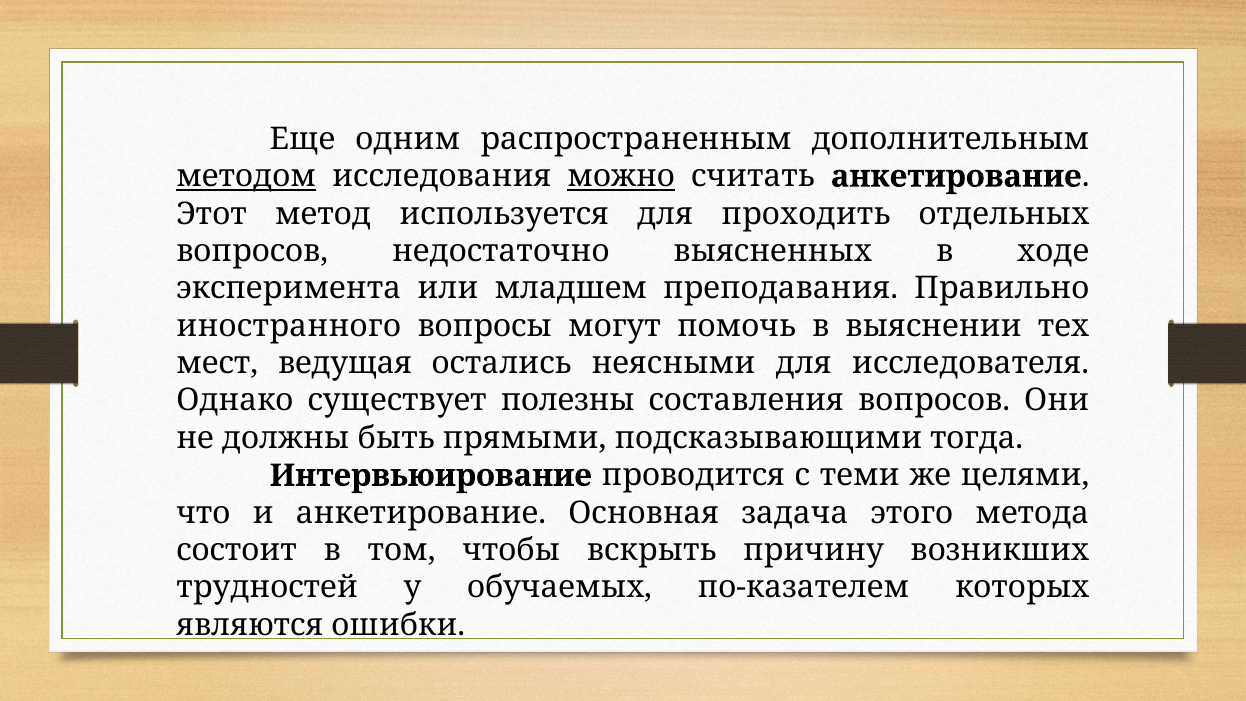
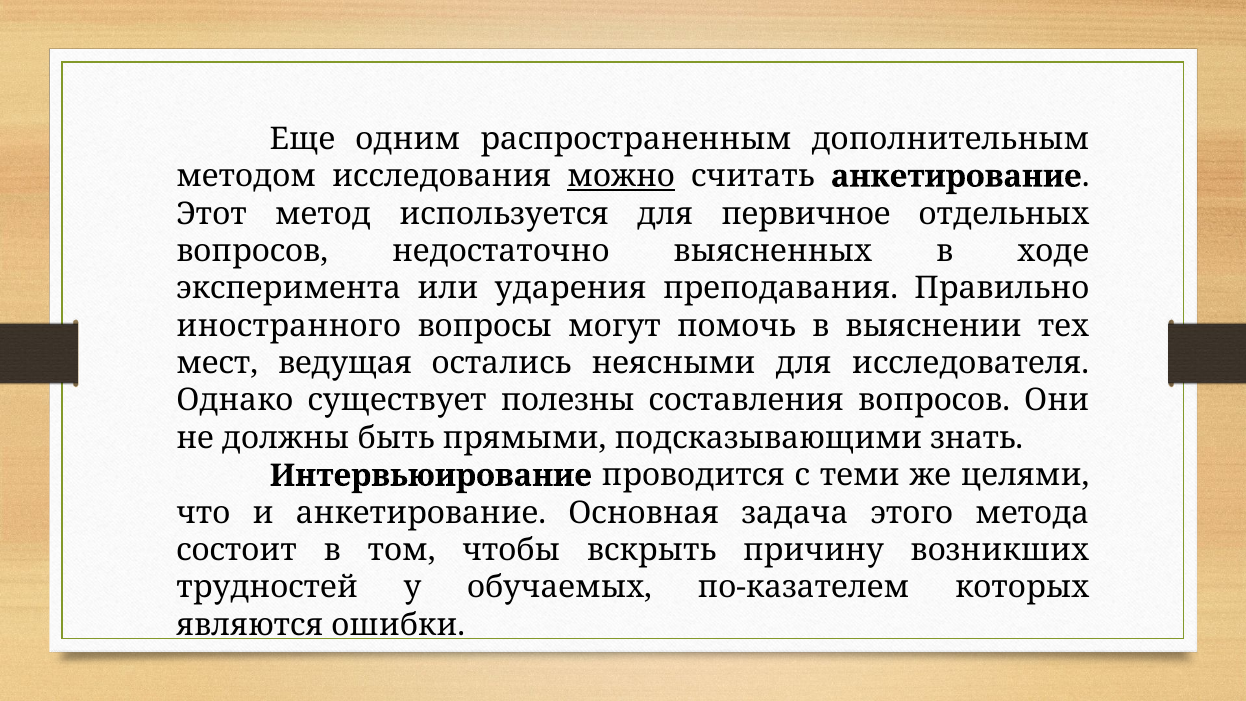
методом underline: present -> none (246, 176)
проходить: проходить -> первичное (806, 214)
младшем: младшем -> ударения (571, 288)
тогда: тогда -> знать (977, 438)
